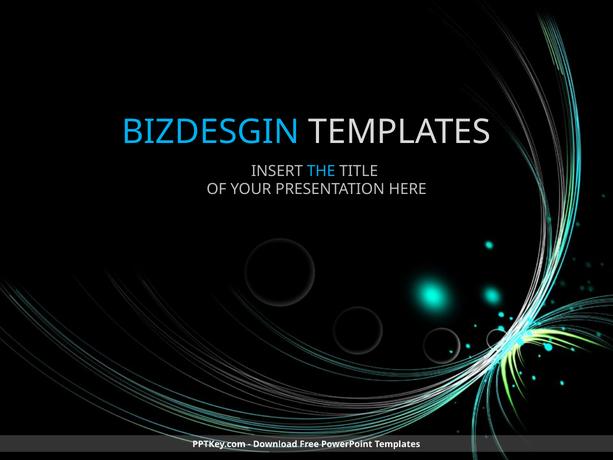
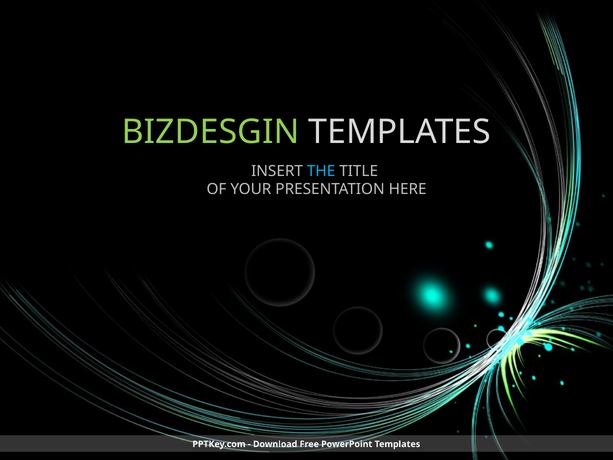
BIZDESGIN colour: light blue -> light green (211, 132)
